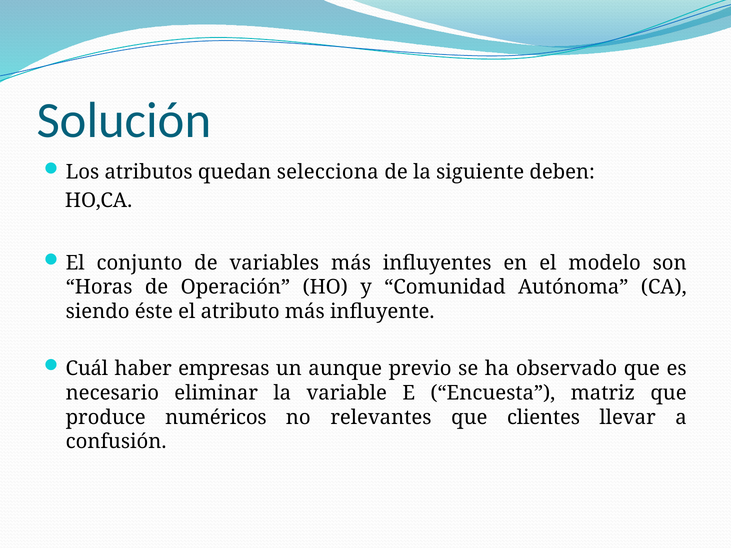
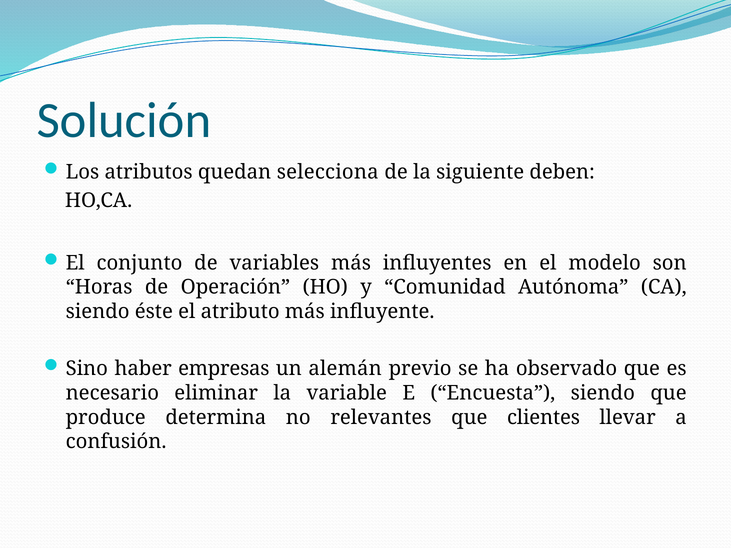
Cuál: Cuál -> Sino (87, 369)
aunque: aunque -> alemán (345, 369)
Encuesta matriz: matriz -> siendo (603, 393)
numéricos: numéricos -> determina (216, 418)
